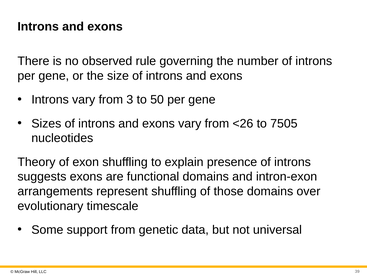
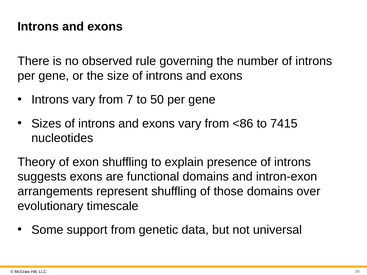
3: 3 -> 7 (130, 100)
<26: <26 -> <86 (243, 124)
7505: 7505 -> 7415 (284, 124)
